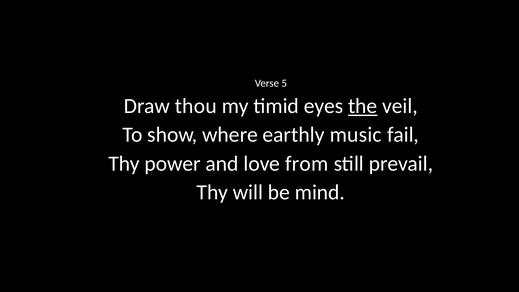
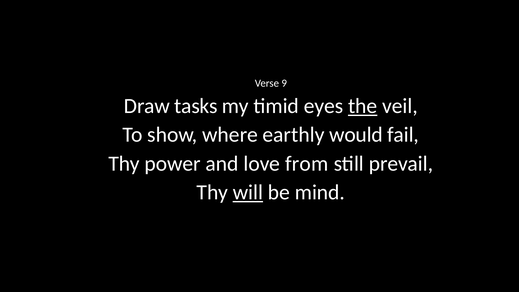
5: 5 -> 9 (284, 83)
thou: thou -> tasks (196, 106)
music: music -> would (356, 135)
will underline: none -> present (248, 192)
